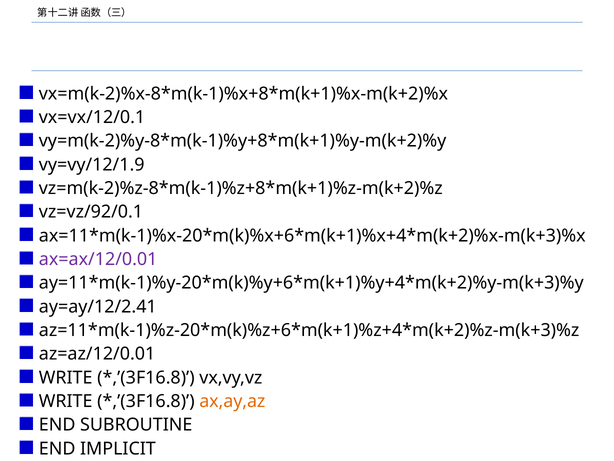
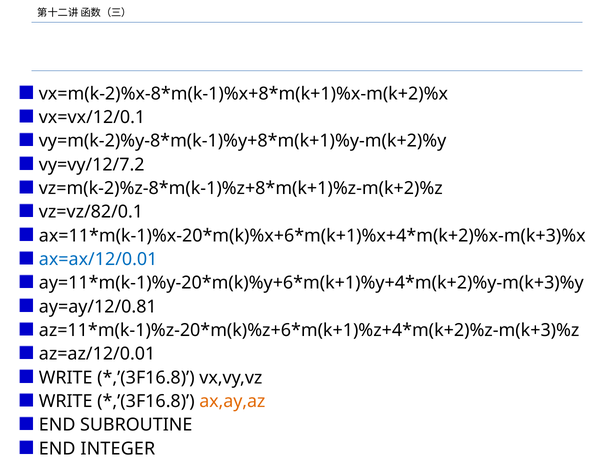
vy=vy/12/1.9: vy=vy/12/1.9 -> vy=vy/12/7.2 (92, 165)
vz=vz/92/0.1: vz=vz/92/0.1 -> vz=vz/82/0.1 (91, 212)
ax=ax/12/0.01 colour: purple -> blue (98, 259)
ay=ay/12/2.41: ay=ay/12/2.41 -> ay=ay/12/0.81 (98, 306)
IMPLICIT: IMPLICIT -> INTEGER (118, 448)
